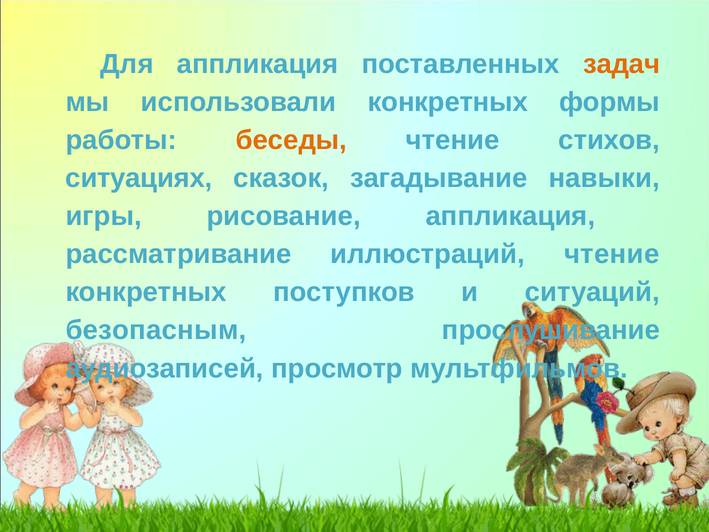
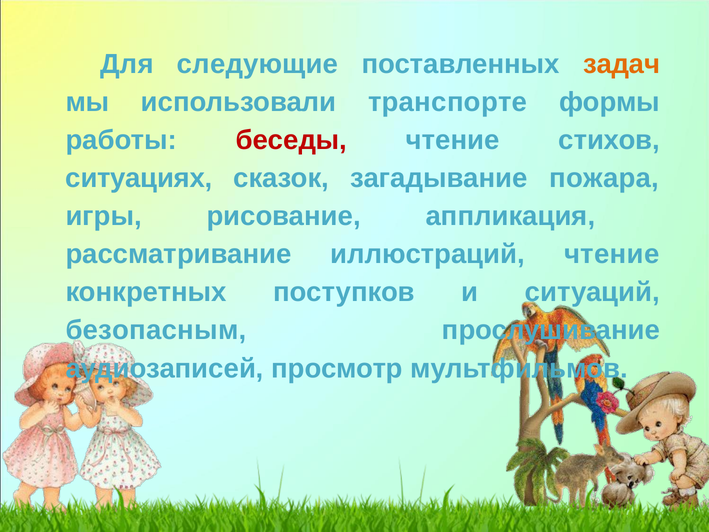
Для аппликация: аппликация -> следующие (258, 64)
использовали конкретных: конкретных -> транспорте (448, 102)
беседы colour: orange -> red (291, 140)
навыки: навыки -> пожара (604, 178)
